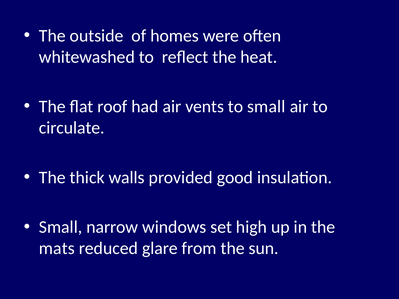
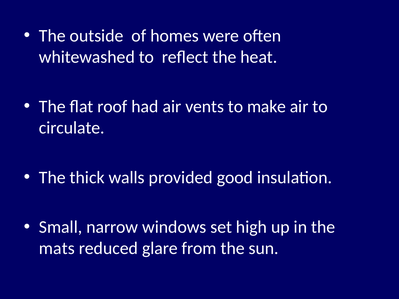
to small: small -> make (266, 107)
